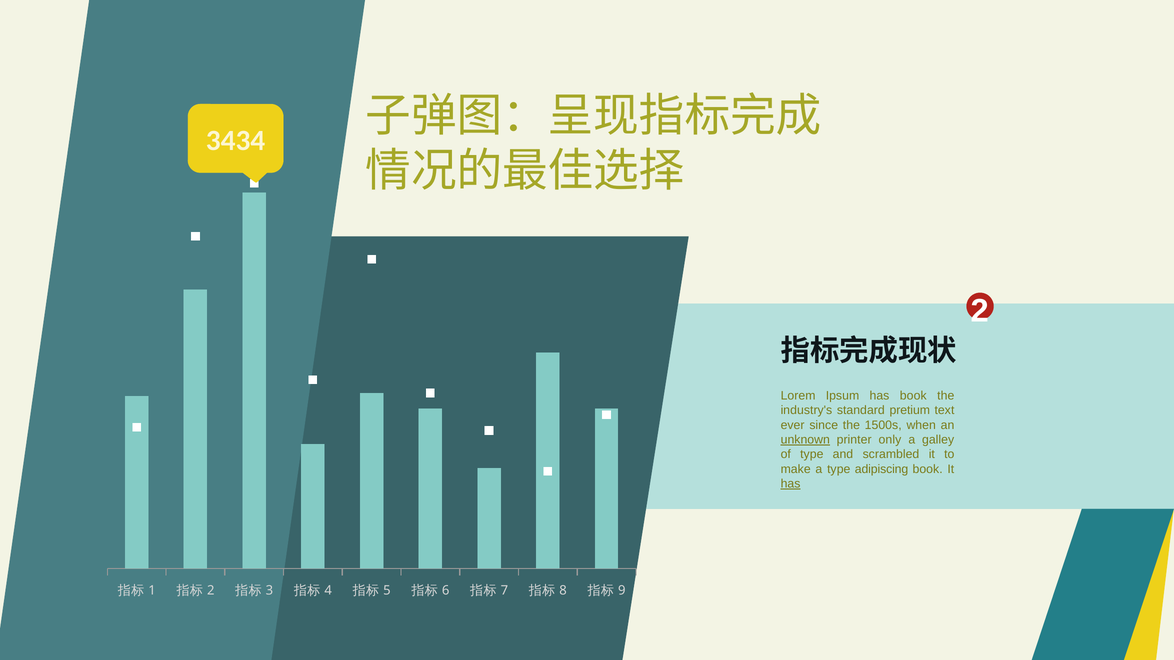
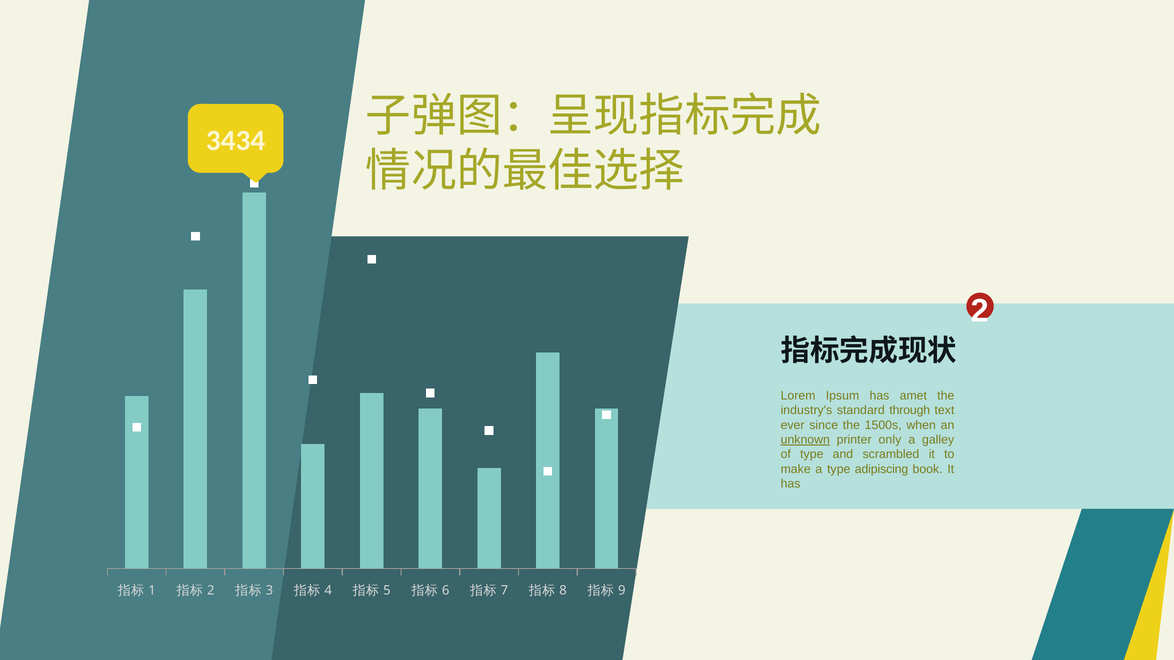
has book: book -> amet (913, 396)
pretium: pretium -> through (910, 411)
has underline: present -> none (791, 484)
